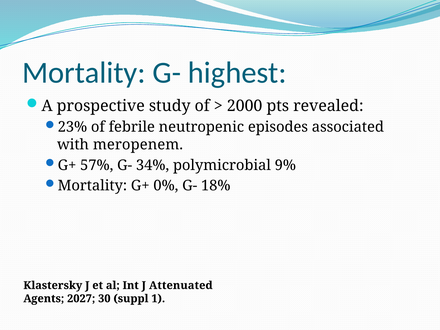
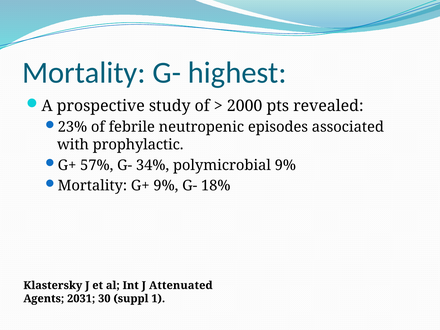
meropenem: meropenem -> prophylactic (138, 145)
G+ 0%: 0% -> 9% (166, 186)
2027: 2027 -> 2031 (81, 299)
